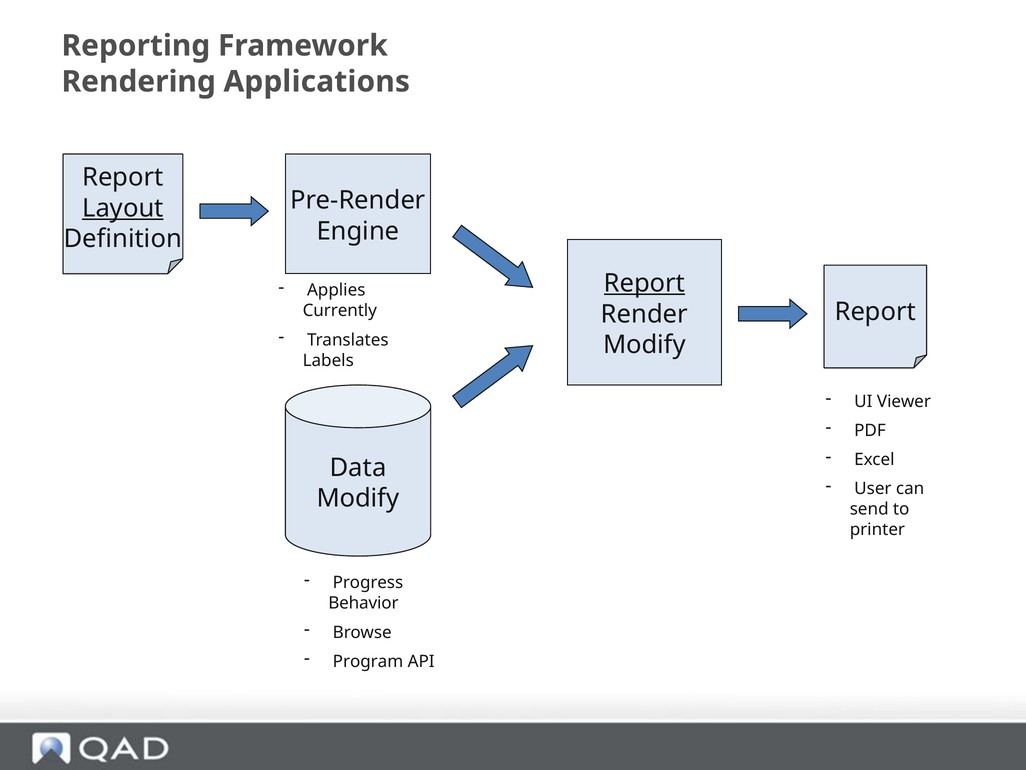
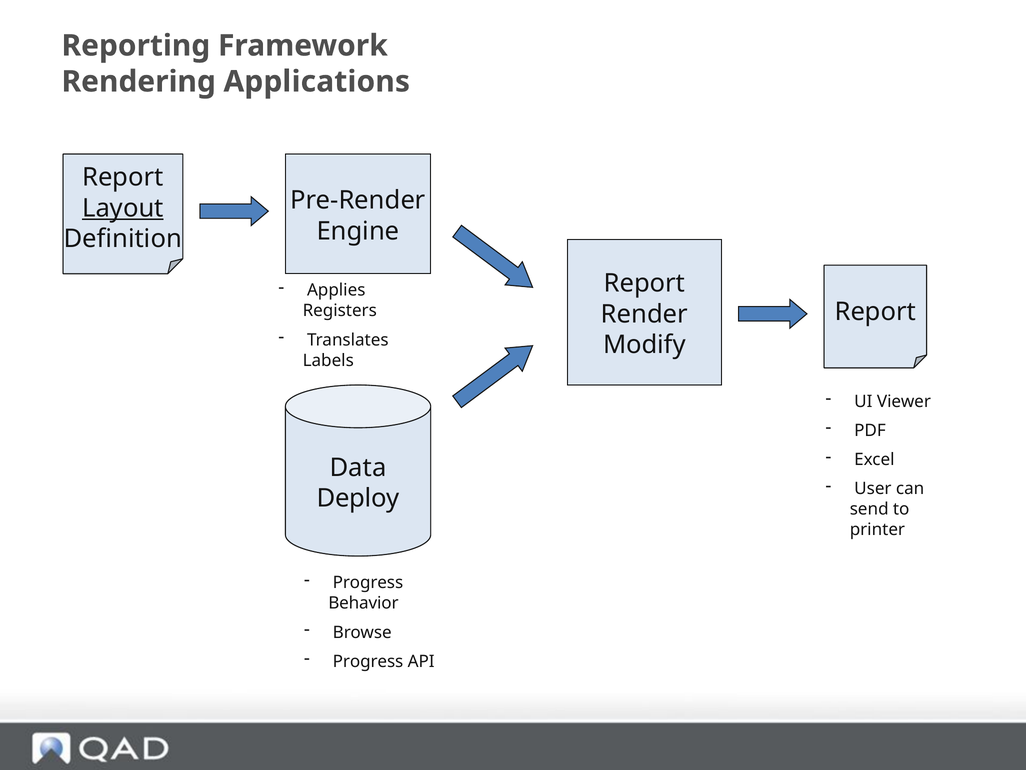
Report underline: present -> none (644, 283)
Currently: Currently -> Registers (340, 311)
Modify: Modify -> Deploy (358, 498)
Program: Program -> Progress (368, 661)
